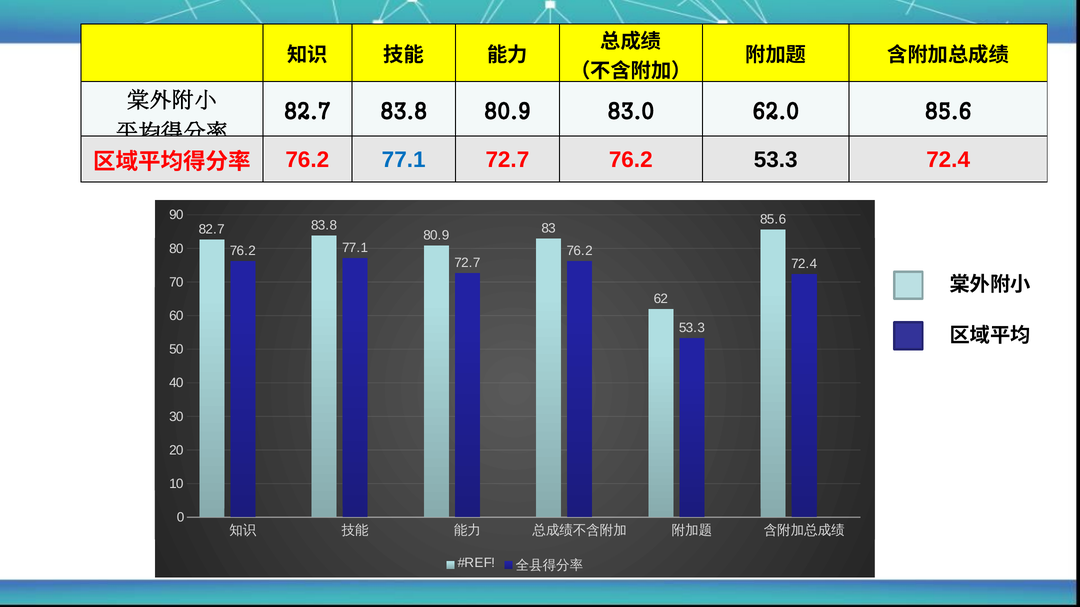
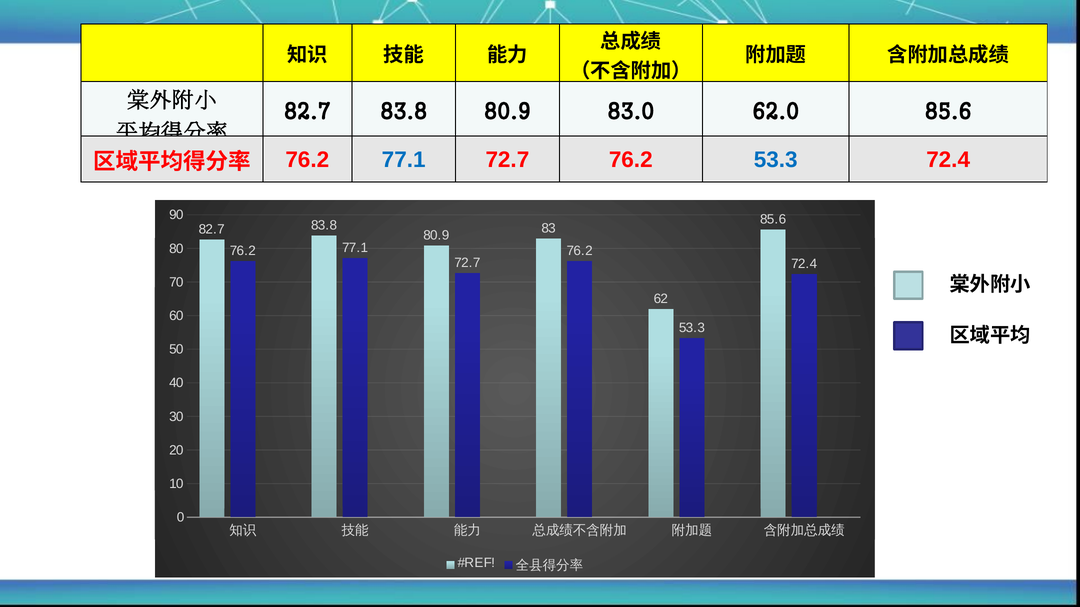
53.3 colour: black -> blue (776, 160)
